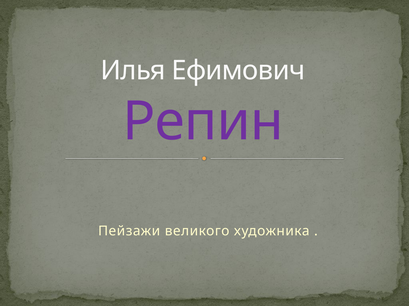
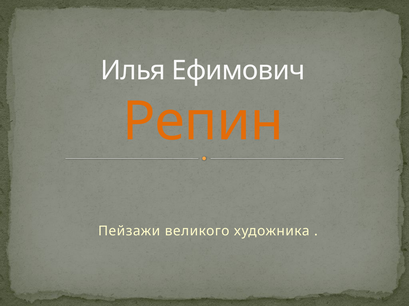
Репин colour: purple -> orange (203, 122)
